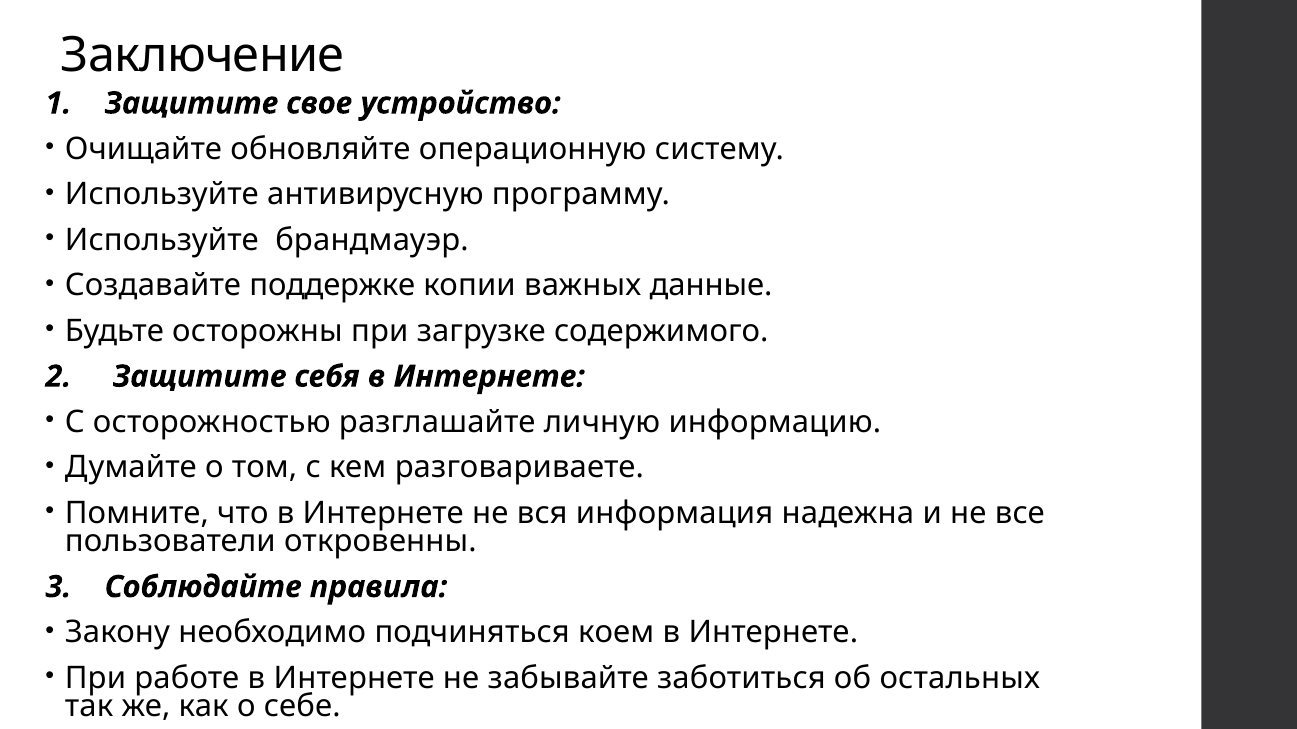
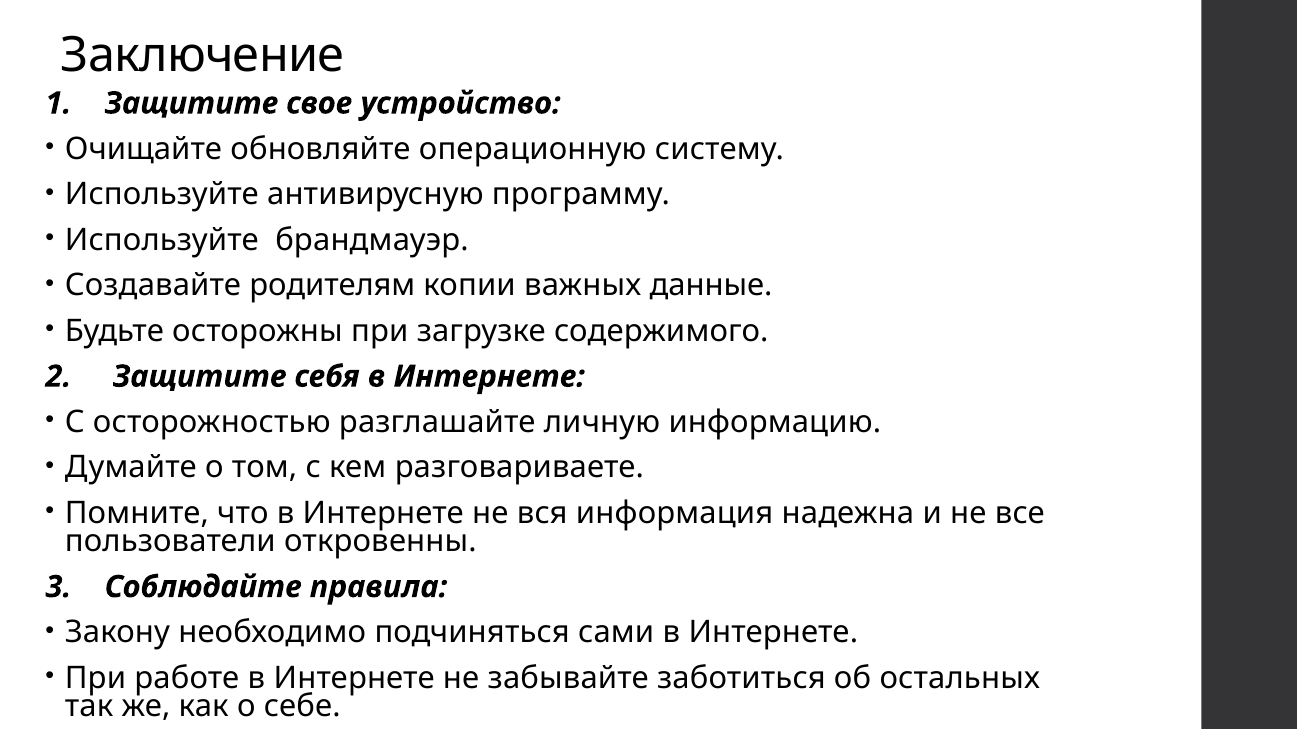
поддержке: поддержке -> родителям (332, 286)
коем: коем -> сами (616, 633)
